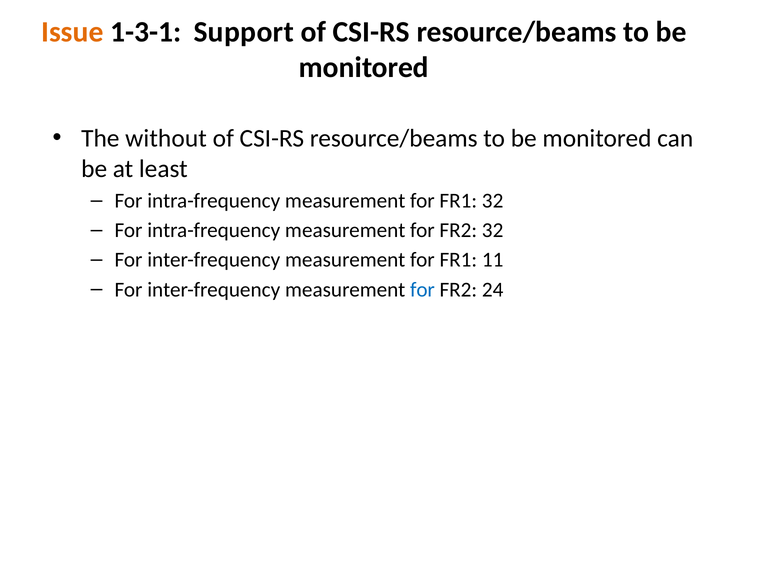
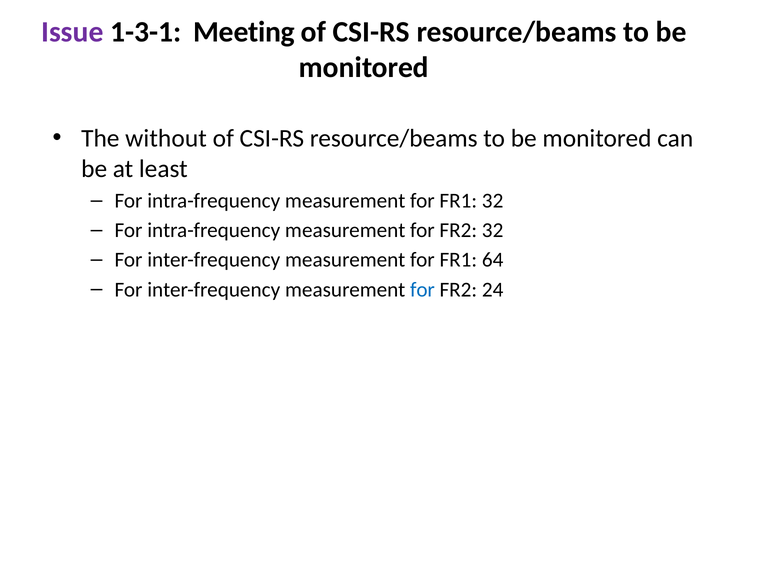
Issue colour: orange -> purple (72, 32)
Support: Support -> Meeting (244, 32)
11: 11 -> 64 (493, 260)
